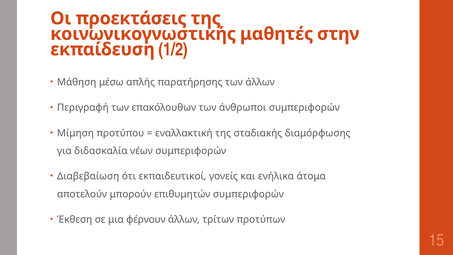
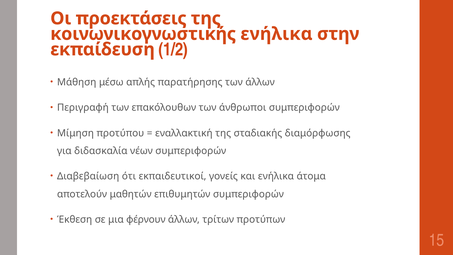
κοινωνικογνωστικής μαθητές: μαθητές -> ενήλικα (276, 34)
μπορούν: μπορούν -> μαθητών (131, 194)
